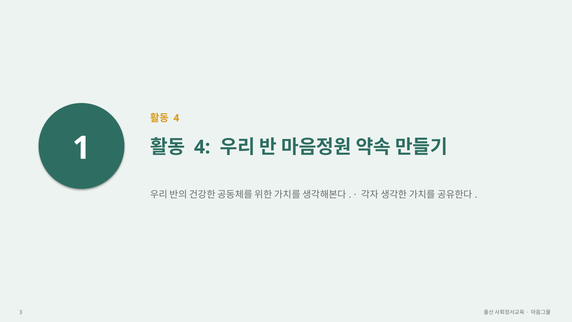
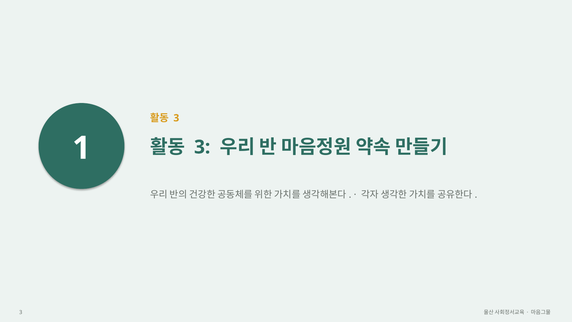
4: 4 -> 3 (176, 118)
4: 4 -> 3 (202, 147)
